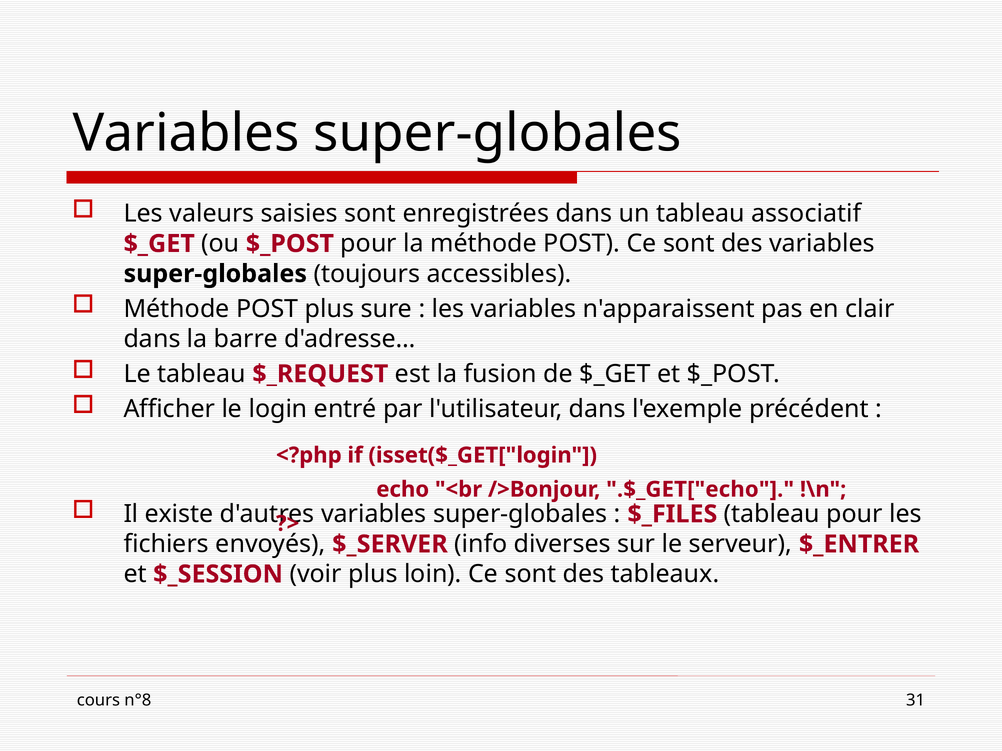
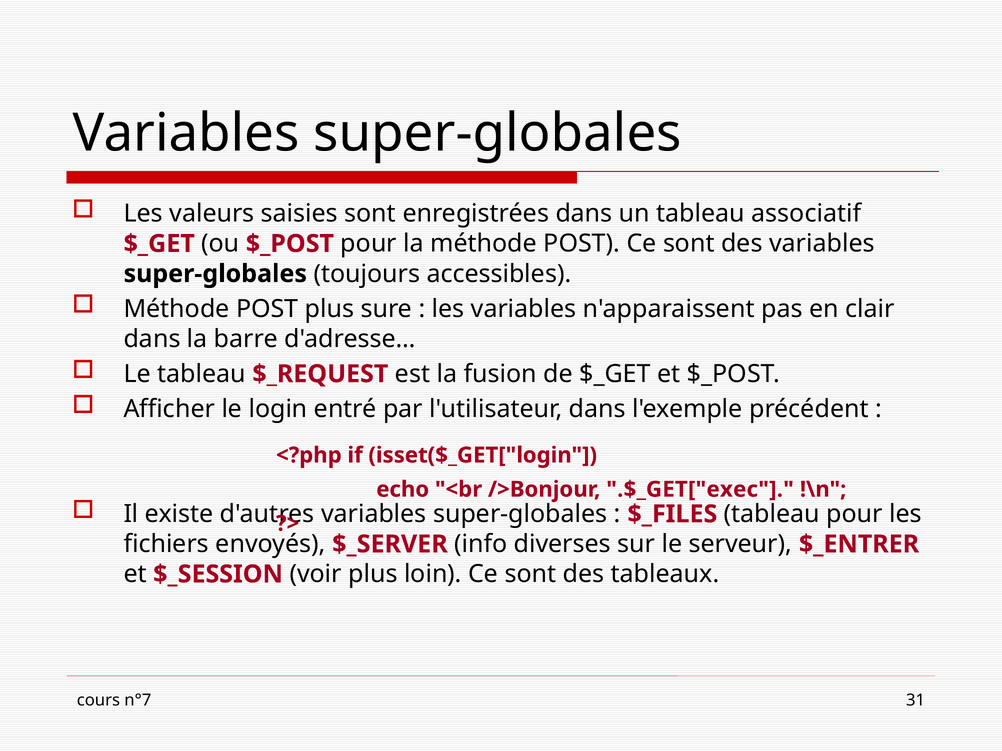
.$_GET["echo: .$_GET["echo -> .$_GET["exec (700, 490)
n°8: n°8 -> n°7 (138, 701)
